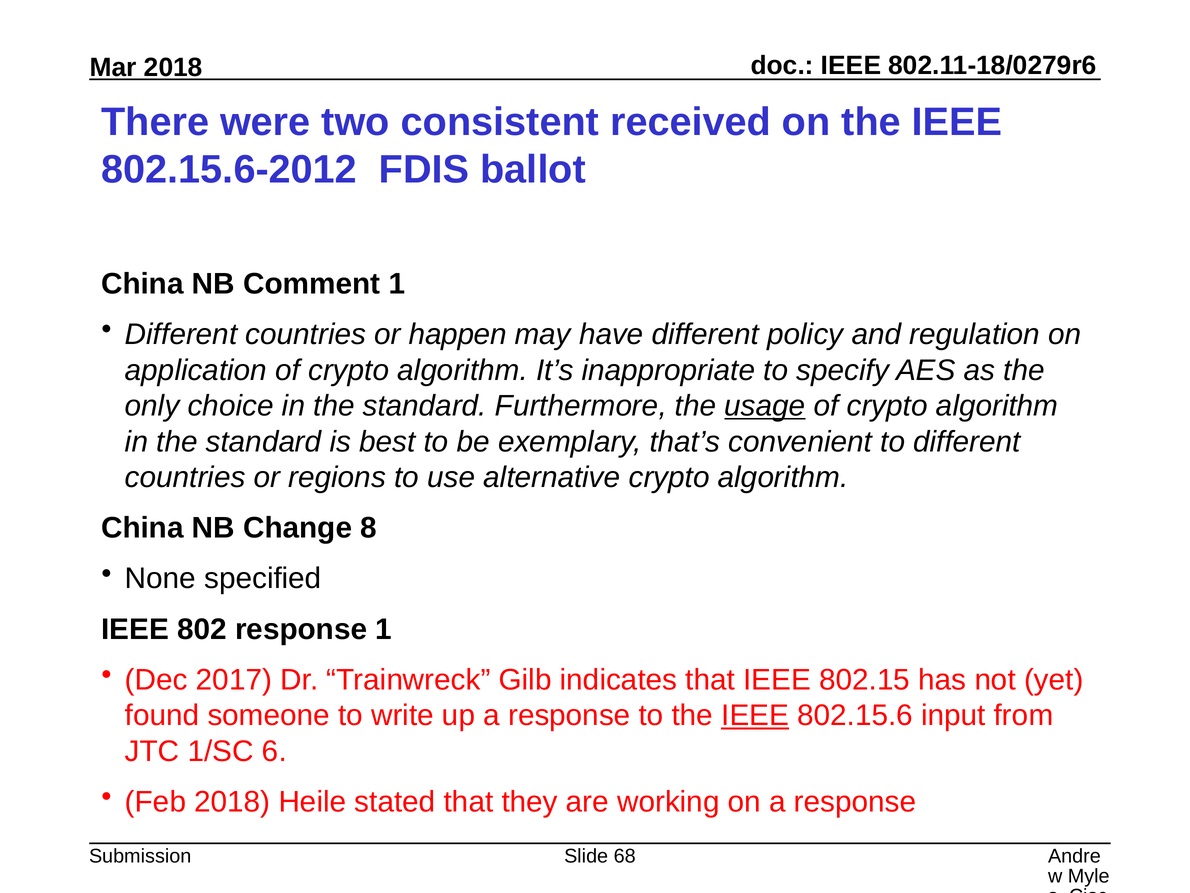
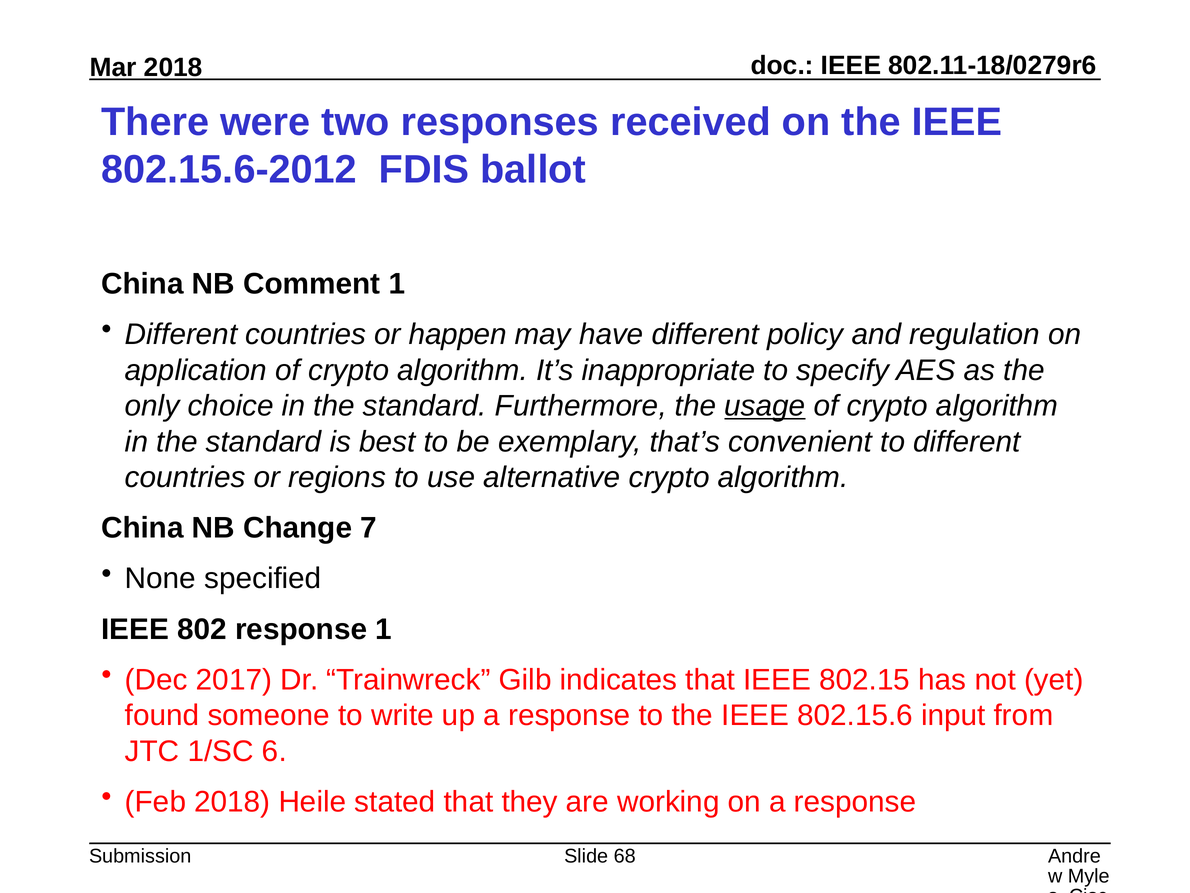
consistent: consistent -> responses (500, 122)
8: 8 -> 7 (369, 528)
IEEE underline: present -> none (755, 715)
